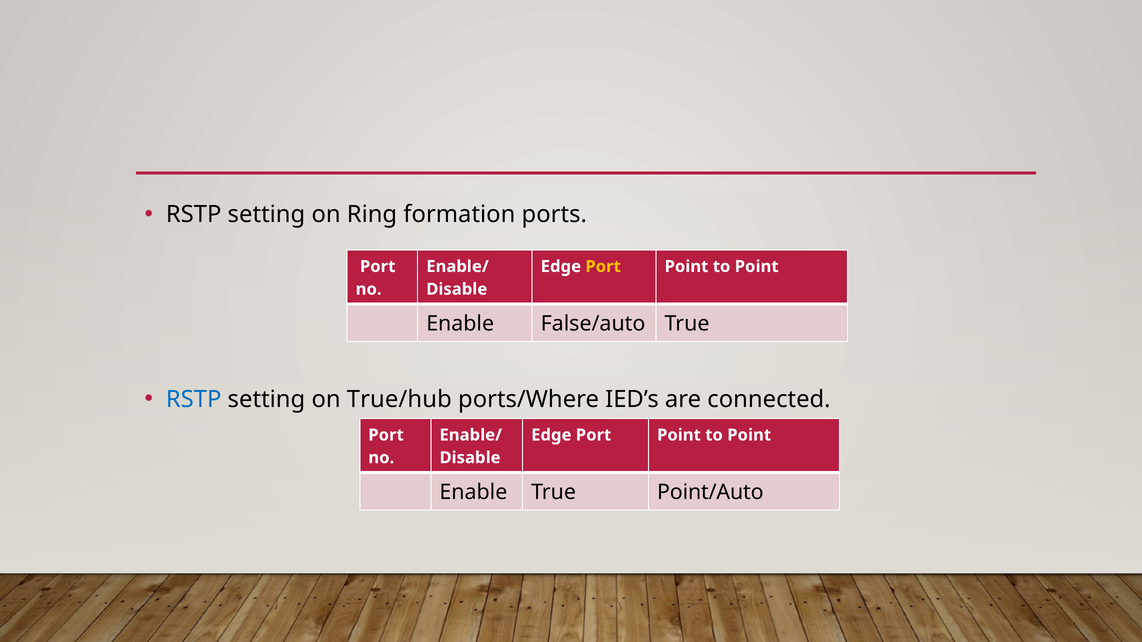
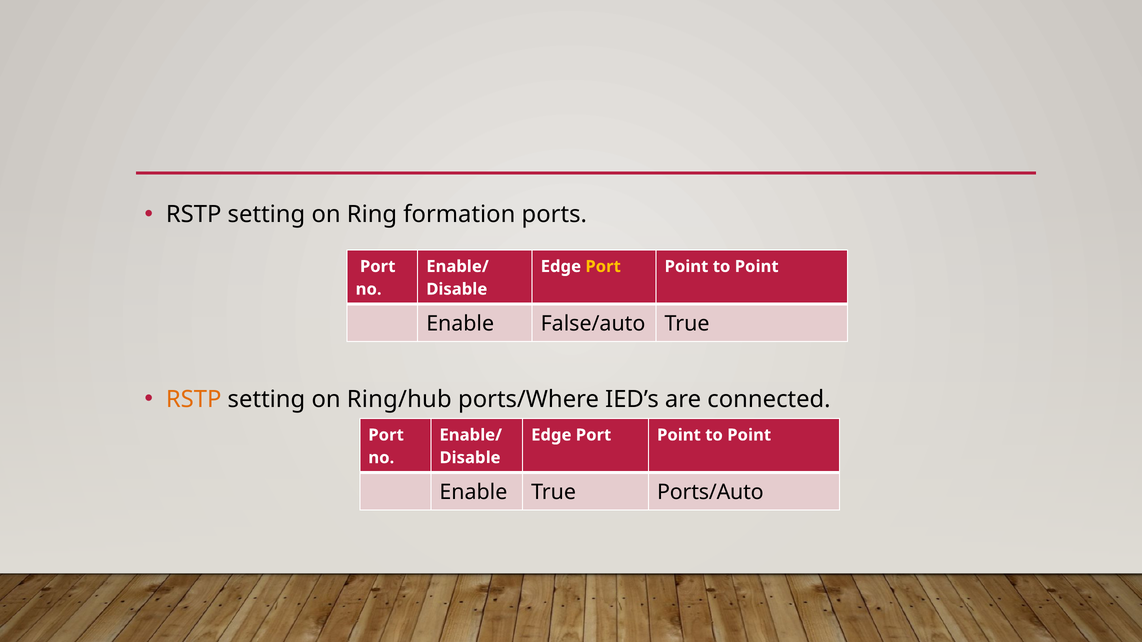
RSTP colour: blue -> orange (194, 399)
True/hub: True/hub -> Ring/hub (399, 399)
Point/Auto: Point/Auto -> Ports/Auto (710, 493)
